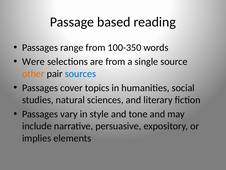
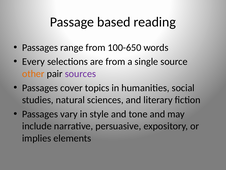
100-350: 100-350 -> 100-650 (124, 47)
Were: Were -> Every (33, 61)
sources colour: blue -> purple (80, 74)
